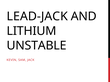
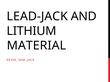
UNSTABLE: UNSTABLE -> MATERIAL (36, 46)
